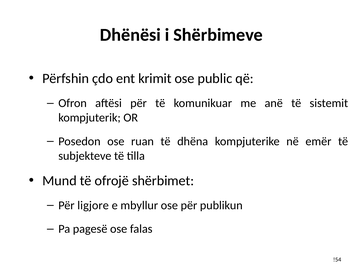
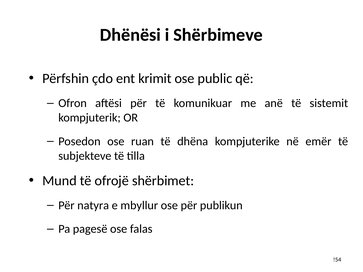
ligjore: ligjore -> natyra (93, 206)
